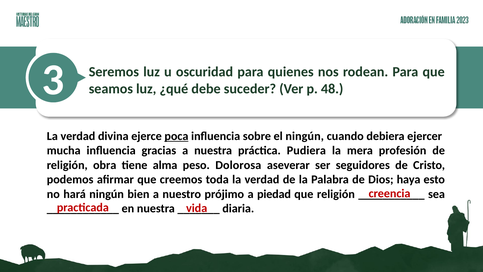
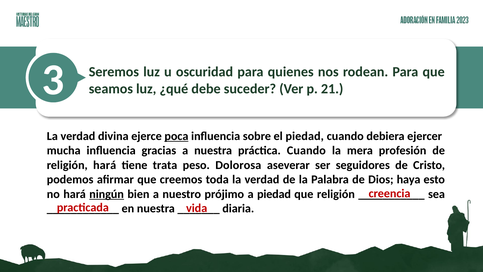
48: 48 -> 21 (332, 89)
el ningún: ningún -> piedad (305, 136)
práctica Pudiera: Pudiera -> Cuando (306, 150)
religión obra: obra -> hará (105, 165)
alma: alma -> trata (165, 165)
ningún underline: none -> present (107, 194)
